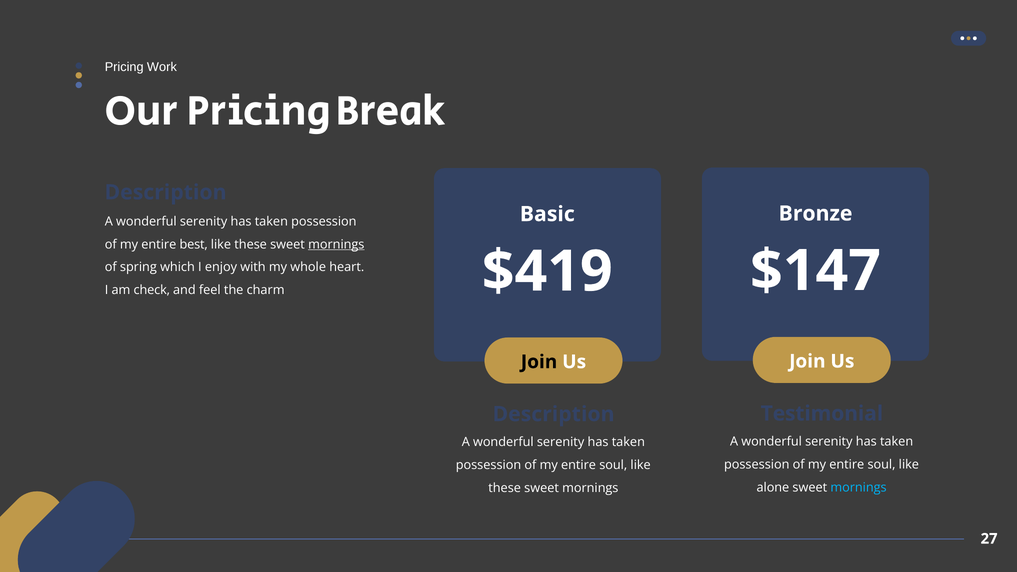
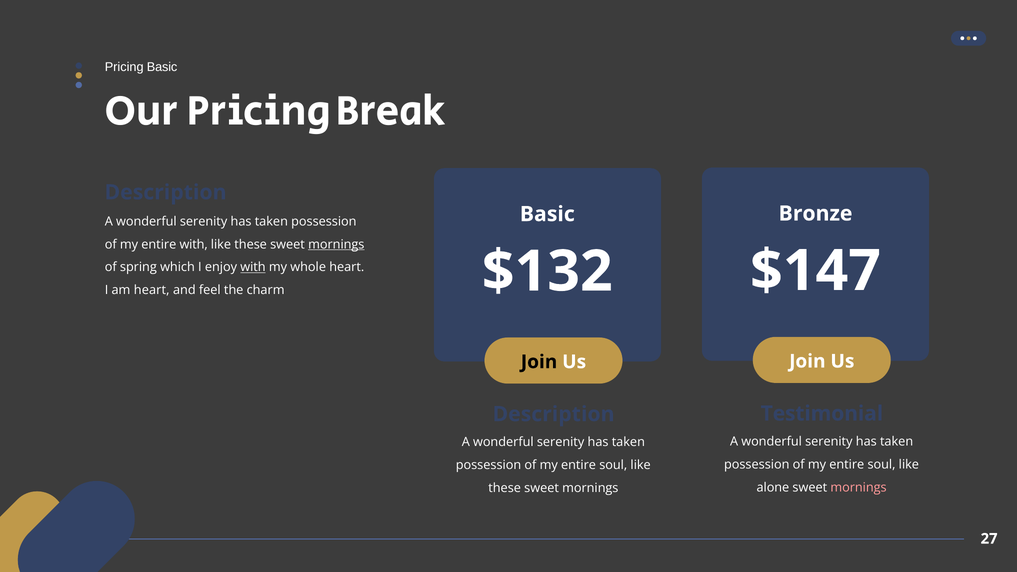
Pricing Work: Work -> Basic (162, 67)
entire best: best -> with (194, 244)
$419: $419 -> $132 (547, 272)
with underline: none -> present (253, 267)
am check: check -> heart (152, 290)
mornings colour: light blue -> pink (859, 487)
